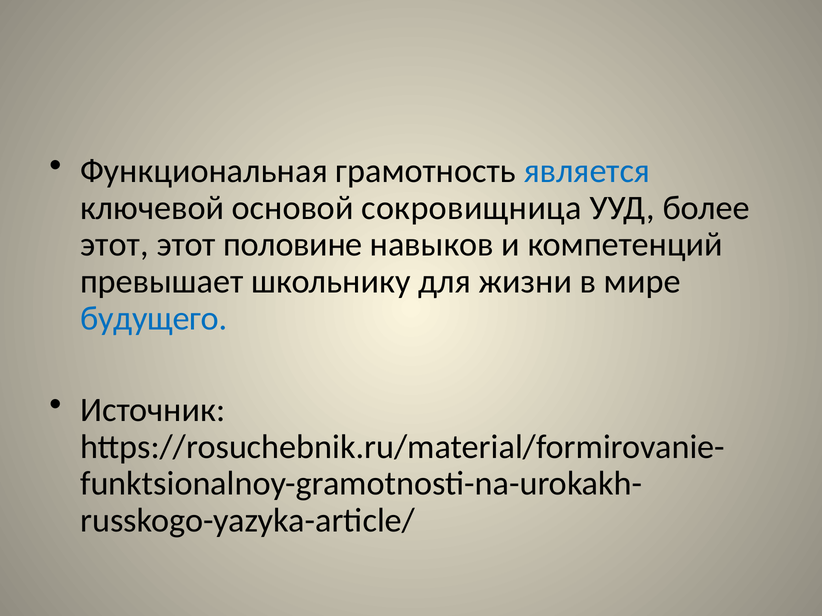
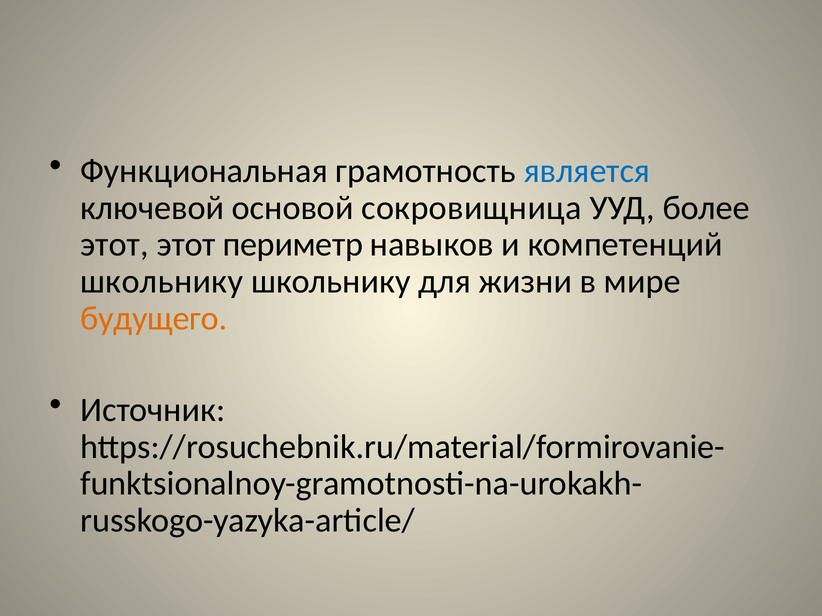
половине: половине -> периметр (293, 245)
превышает: превышает -> школьнику (162, 282)
будущего colour: blue -> orange (154, 319)
